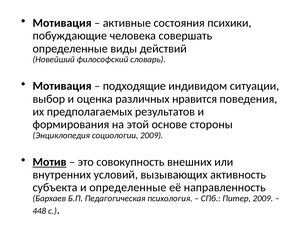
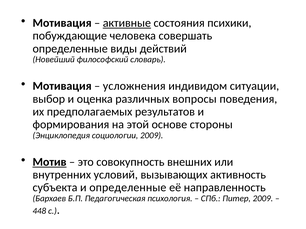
активные underline: none -> present (127, 23)
подходящие: подходящие -> усложнения (134, 86)
нравится: нравится -> вопросы (194, 99)
